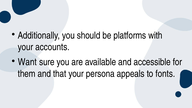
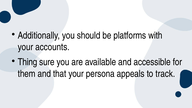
Want: Want -> Thing (27, 62)
fonts: fonts -> track (165, 74)
